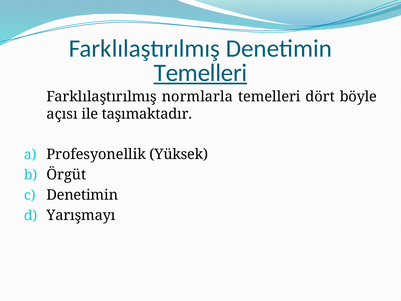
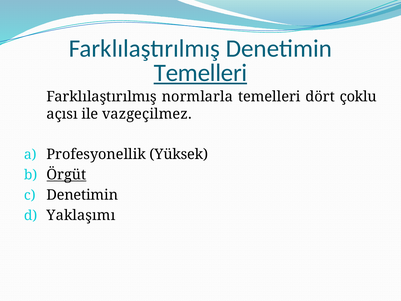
böyle: böyle -> çoklu (358, 97)
taşımaktadır: taşımaktadır -> vazgeçilmez (147, 114)
Örgüt underline: none -> present (66, 175)
Yarışmayı: Yarışmayı -> Yaklaşımı (81, 215)
